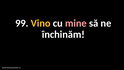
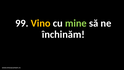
mine colour: pink -> light green (76, 23)
